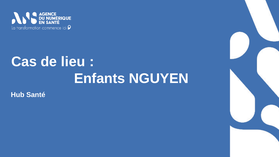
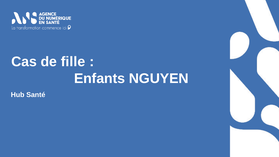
lieu: lieu -> fille (73, 62)
